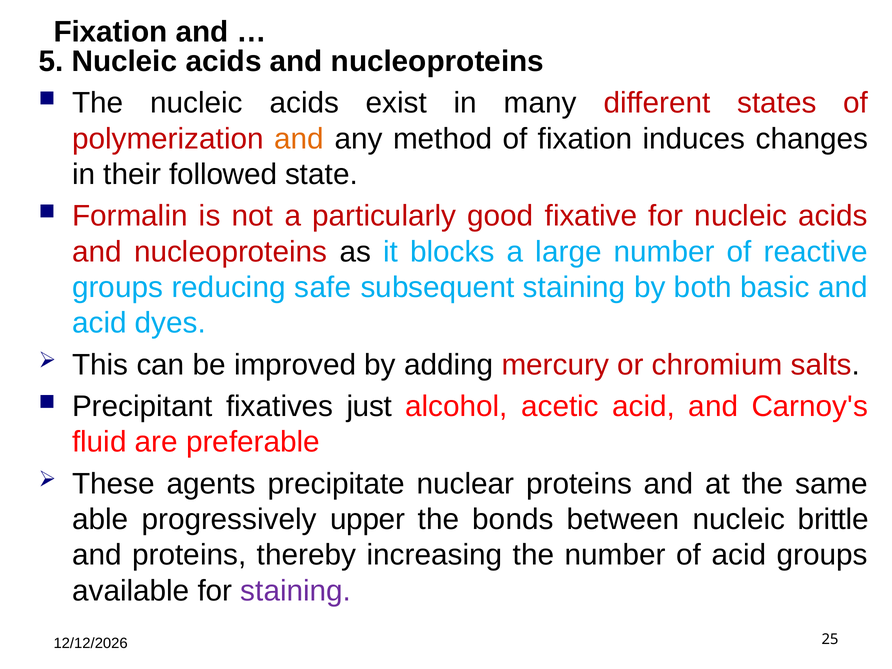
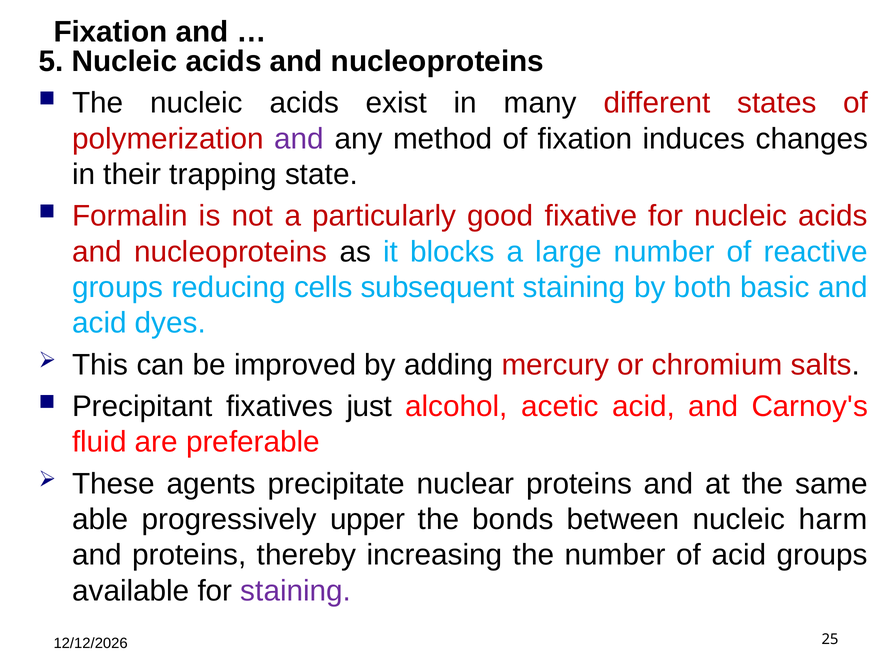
and colour: orange -> purple (299, 139)
followed: followed -> trapping (223, 175)
safe: safe -> cells (323, 287)
brittle: brittle -> harm (833, 519)
